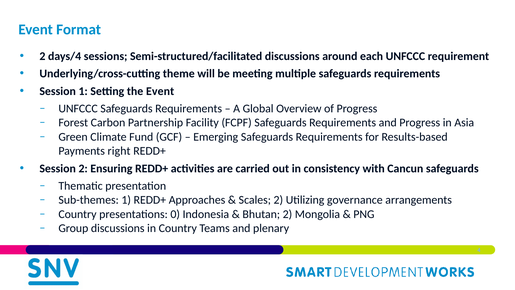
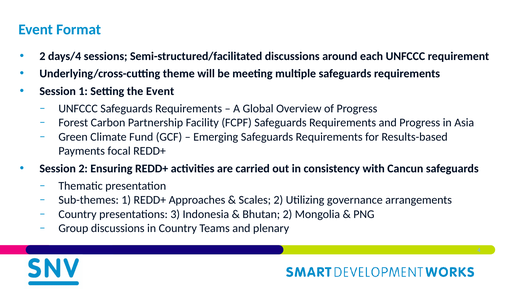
right: right -> focal (119, 151)
0: 0 -> 3 (175, 214)
